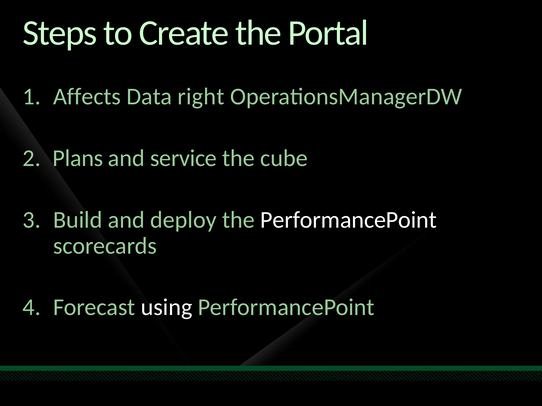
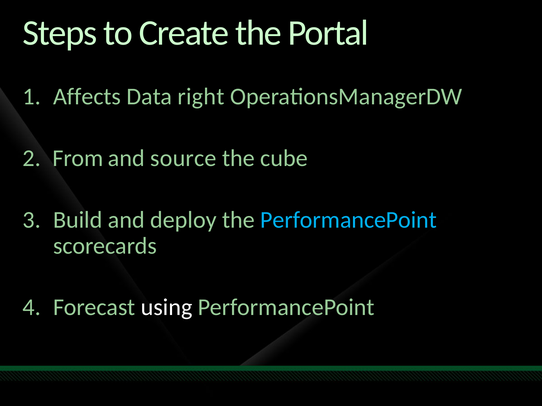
Plans: Plans -> From (78, 158)
service: service -> source (183, 158)
PerformancePoint colour: white -> light blue (349, 220)
